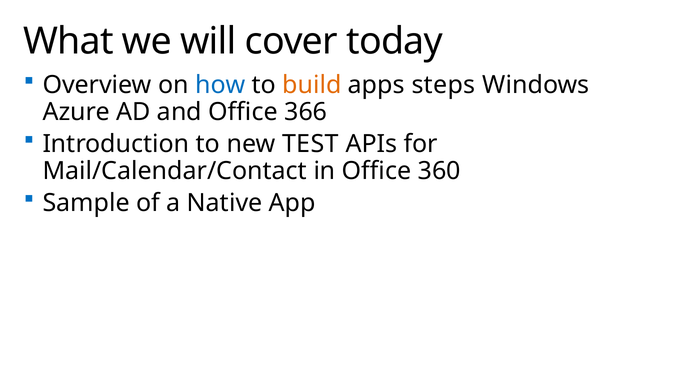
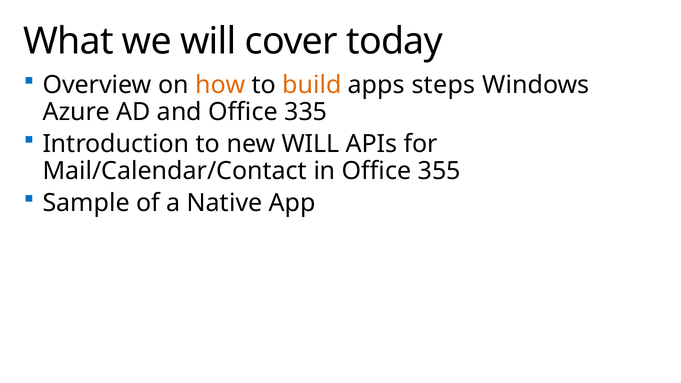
how colour: blue -> orange (220, 85)
366: 366 -> 335 (306, 112)
new TEST: TEST -> WILL (311, 144)
360: 360 -> 355 (439, 171)
